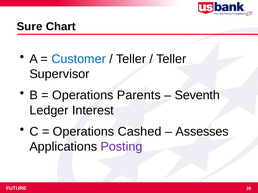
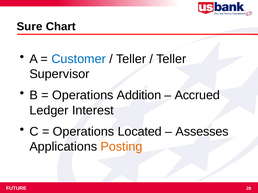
Parents: Parents -> Addition (139, 96)
Seventh: Seventh -> Accrued (197, 96)
Cashed: Cashed -> Located (140, 132)
Posting colour: purple -> orange (121, 147)
